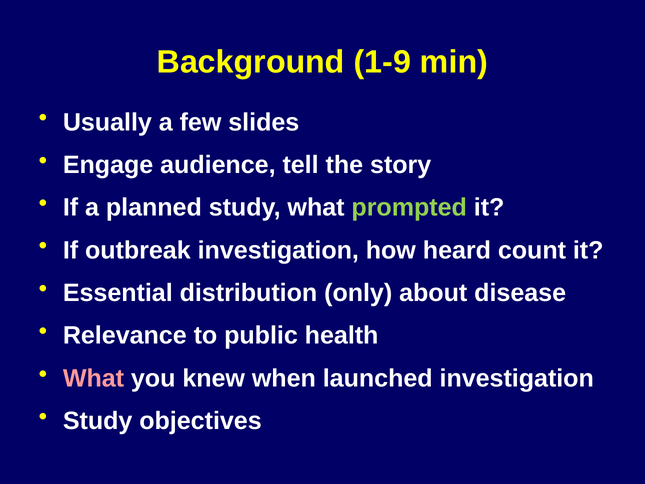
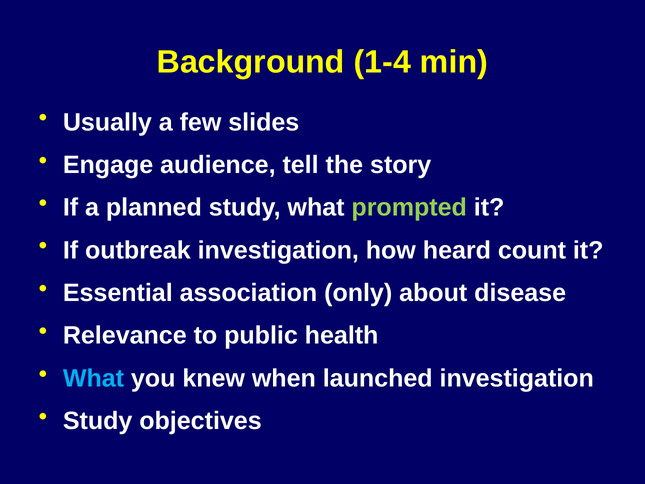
1-9: 1-9 -> 1-4 (382, 62)
distribution: distribution -> association (248, 293)
What colour: pink -> light blue (93, 378)
